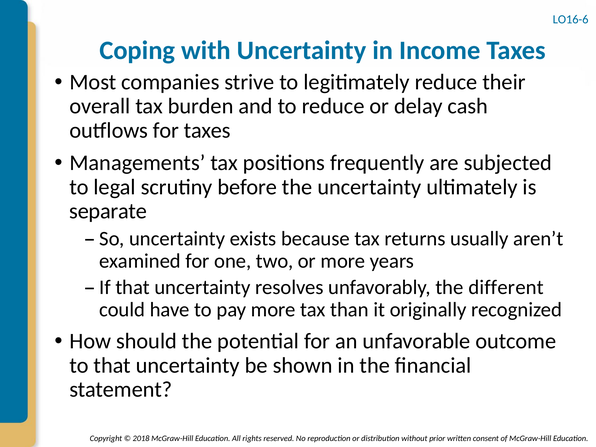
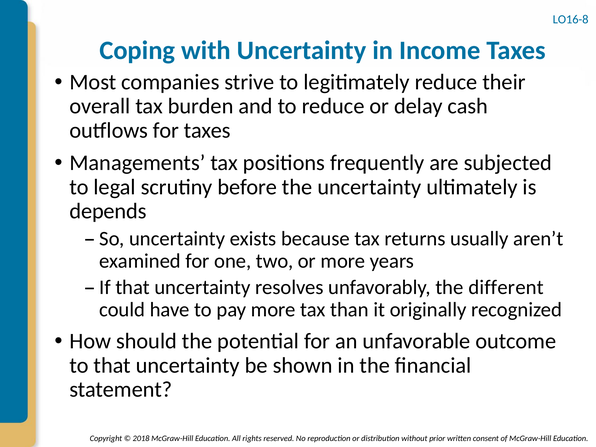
LO16-6: LO16-6 -> LO16-8 (571, 20)
separate: separate -> depends (108, 211)
